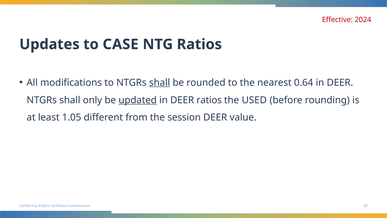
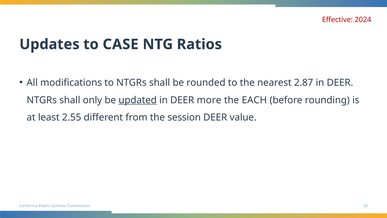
shall underline: present -> none (160, 83)
0.64: 0.64 -> 2.87 (304, 83)
DEER ratios: ratios -> more (209, 100)
USED: USED -> EACH (254, 100)
1.05: 1.05 -> 2.55 (72, 117)
